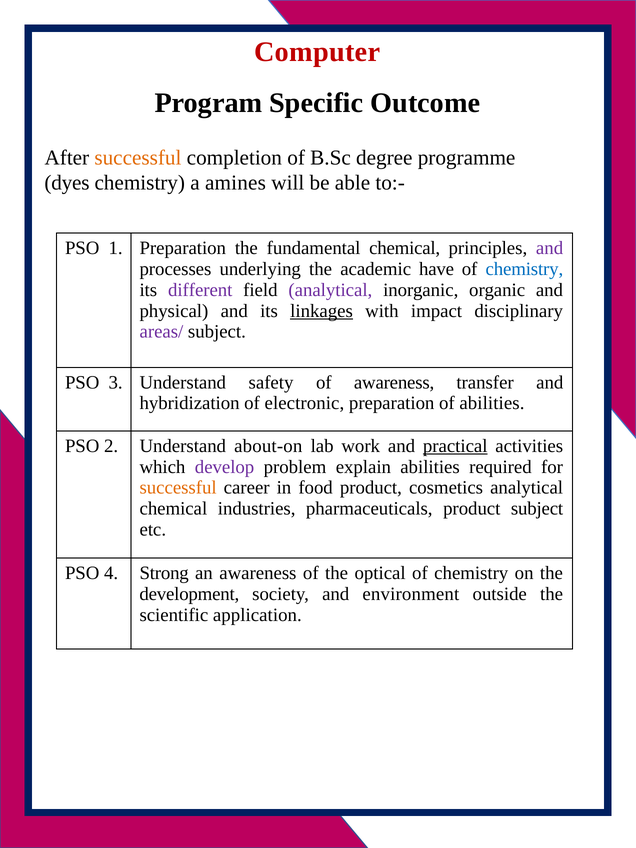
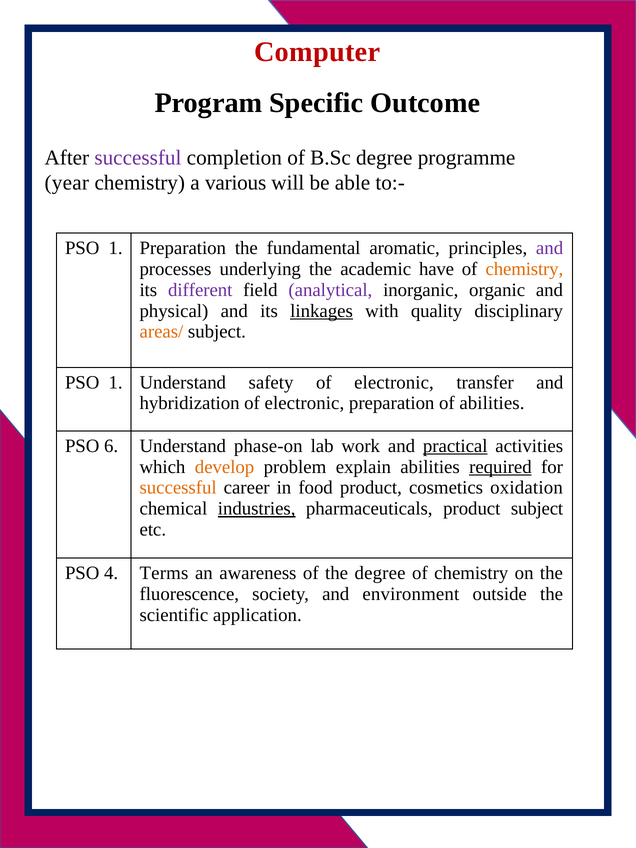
successful colour: orange -> purple (138, 158)
dyes: dyes -> year (67, 183)
amines: amines -> various (236, 183)
fundamental chemical: chemical -> aromatic (405, 248)
chemistry colour: blue -> orange (524, 269)
impact: impact -> quality (437, 311)
areas/ colour: purple -> orange (161, 332)
3: 3 -> 1 (116, 382)
safety of awareness: awareness -> electronic (394, 382)
2: 2 -> 6 (111, 446)
about-on: about-on -> phase-on (268, 446)
develop colour: purple -> orange (225, 467)
required underline: none -> present (500, 467)
cosmetics analytical: analytical -> oxidation (527, 488)
industries underline: none -> present (257, 509)
Strong: Strong -> Terms (164, 573)
the optical: optical -> degree (380, 573)
development: development -> fluorescence (189, 594)
